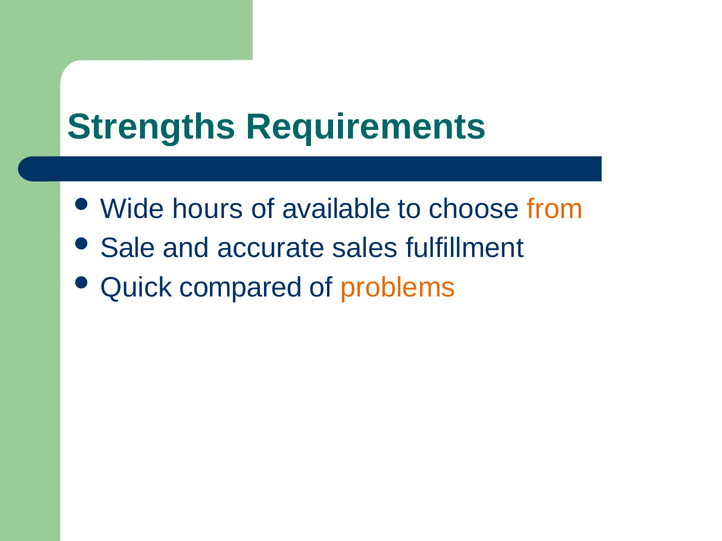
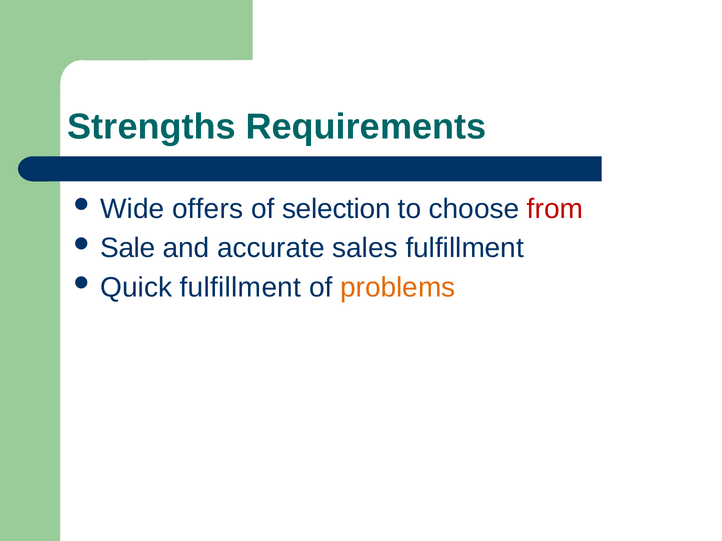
hours: hours -> offers (208, 209)
available: available -> selection (336, 209)
from colour: orange -> red (555, 209)
Quick compared: compared -> fulfillment (240, 288)
